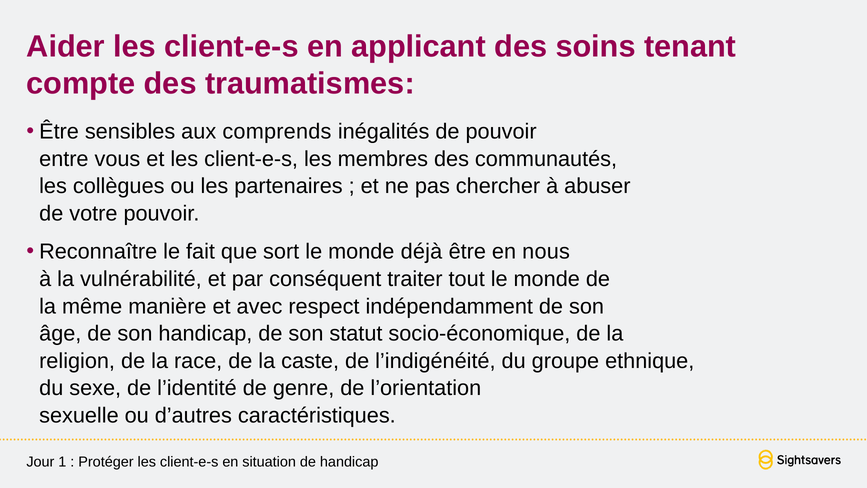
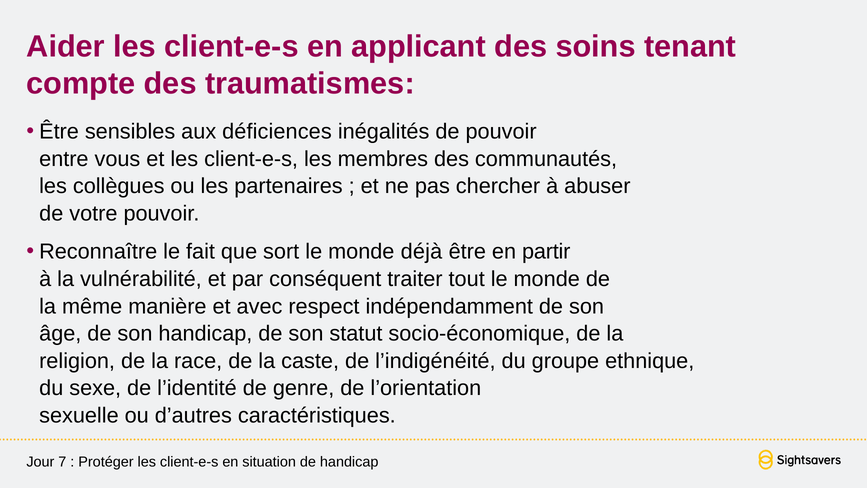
comprends: comprends -> déficiences (277, 132)
nous: nous -> partir (546, 252)
1: 1 -> 7 (62, 461)
